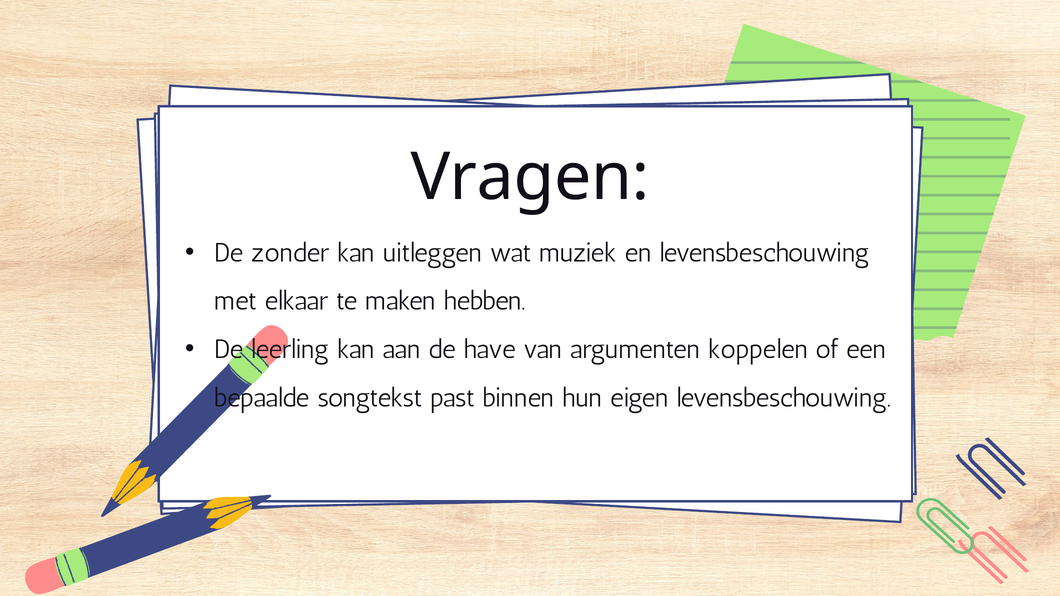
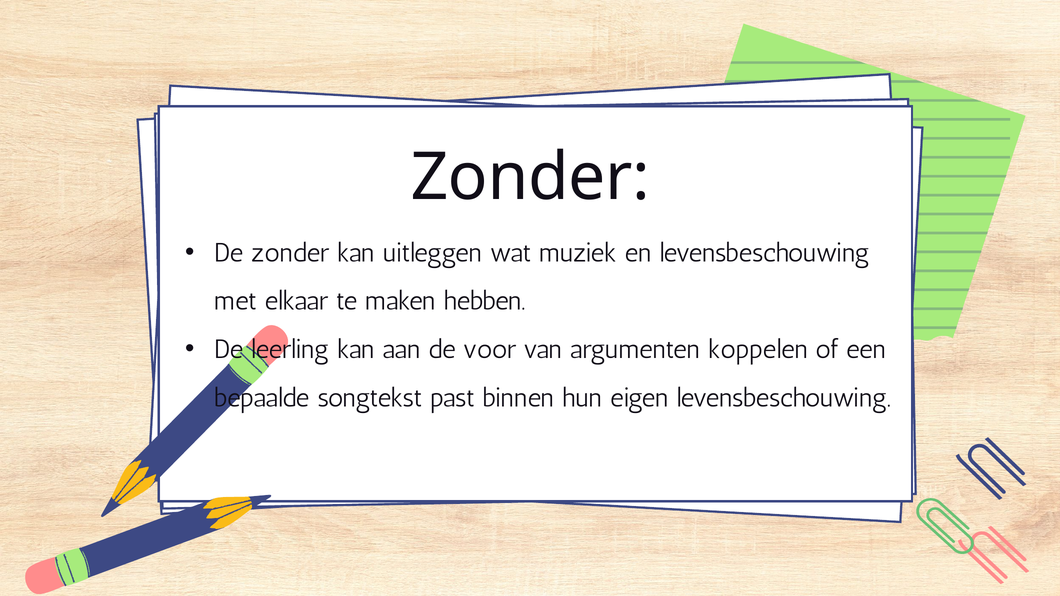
Vragen: Vragen -> Zonder (530, 177)
have: have -> voor (490, 350)
